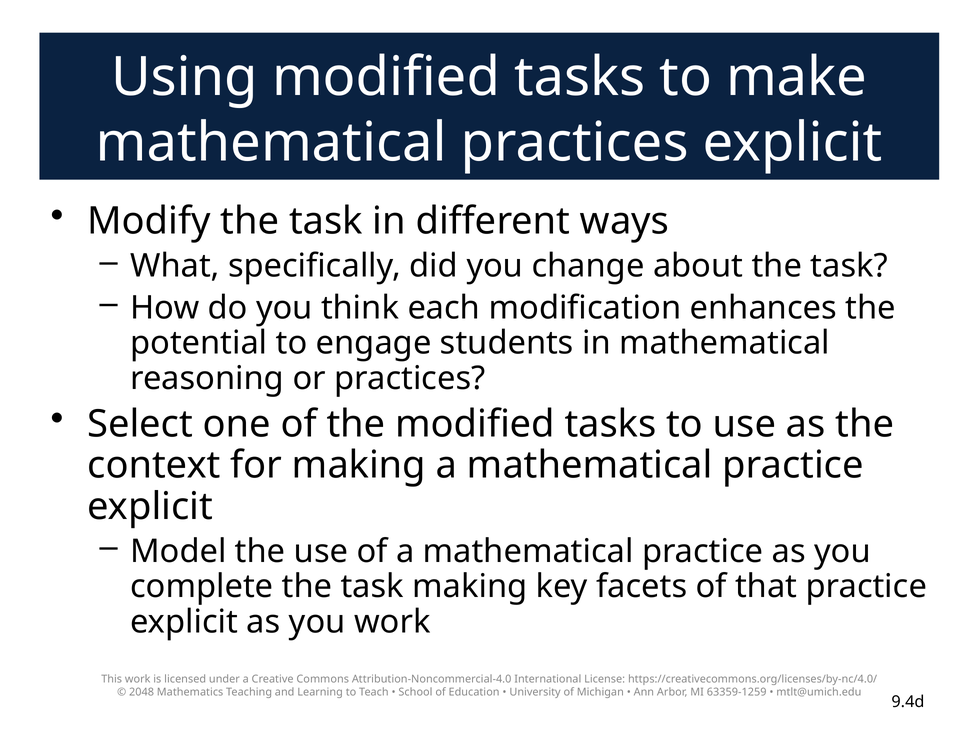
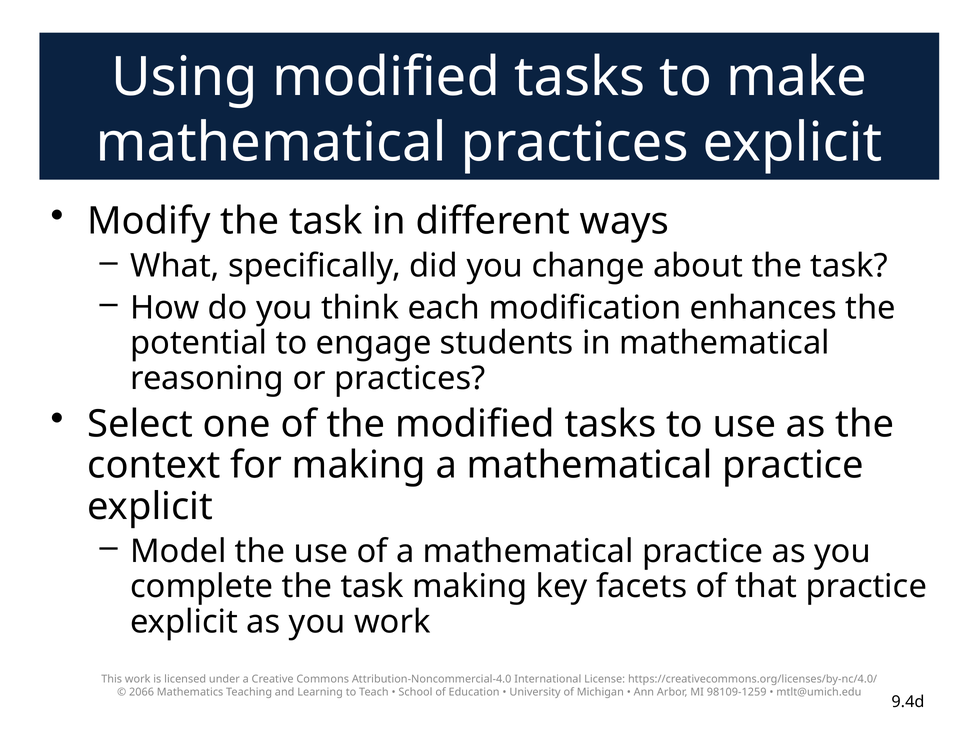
2048: 2048 -> 2066 (142, 692)
63359-1259: 63359-1259 -> 98109-1259 (737, 692)
